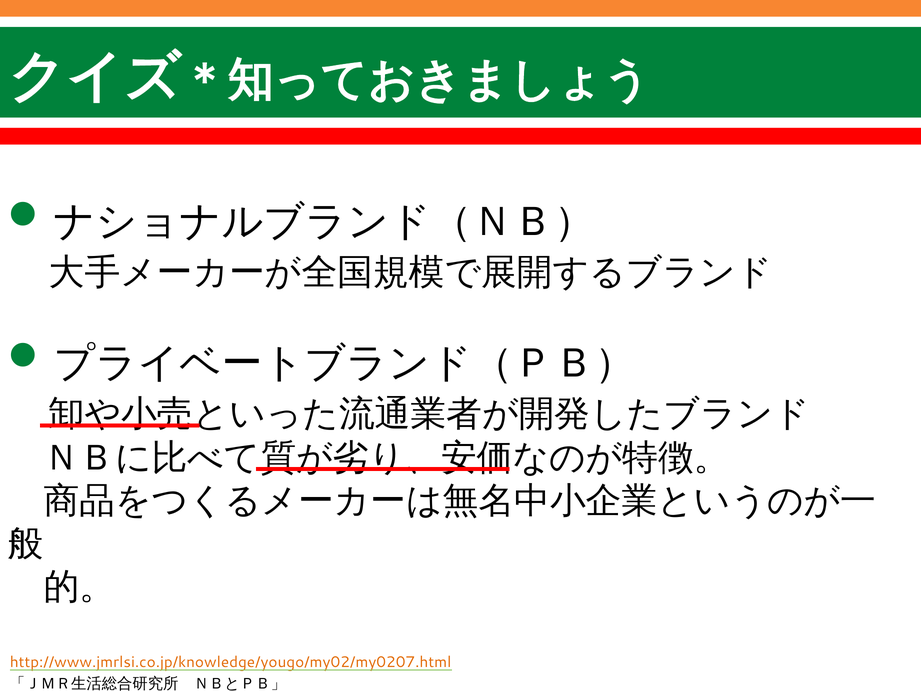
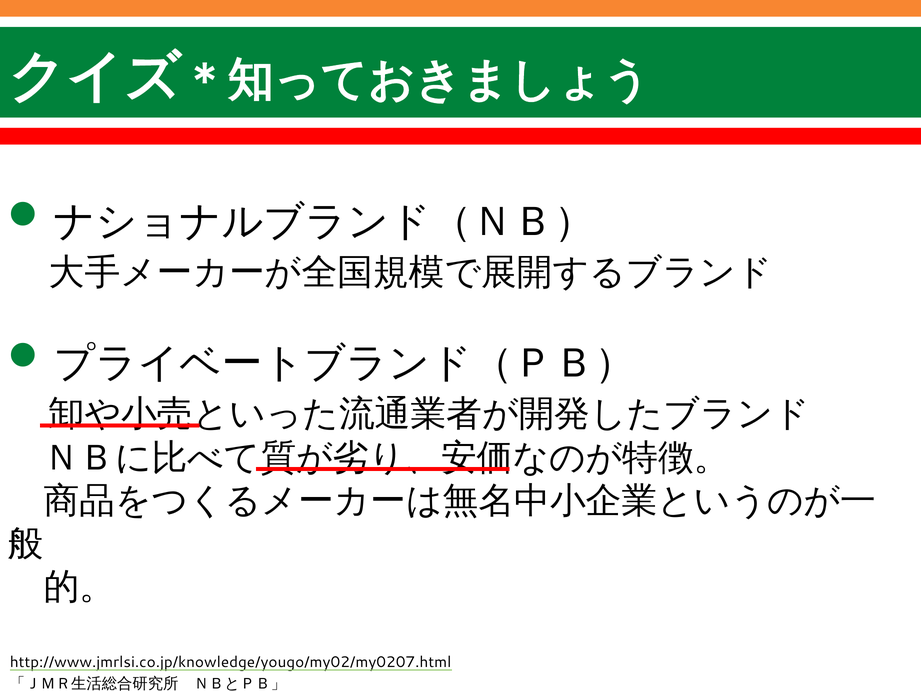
http://www.jmrlsi.co.jp/knowledge/yougo/my02/my0207.html colour: orange -> black (231, 662)
